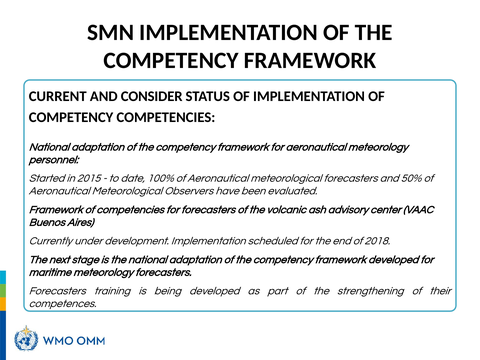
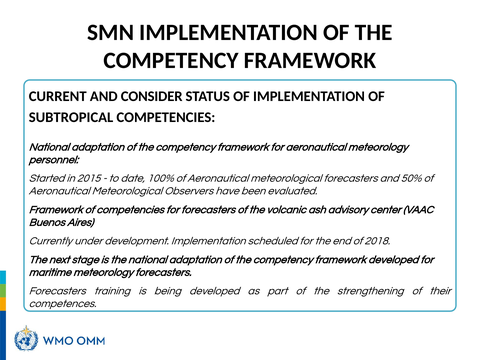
COMPETENCY: COMPETENCY -> SUBTROPICAL (71, 117)
